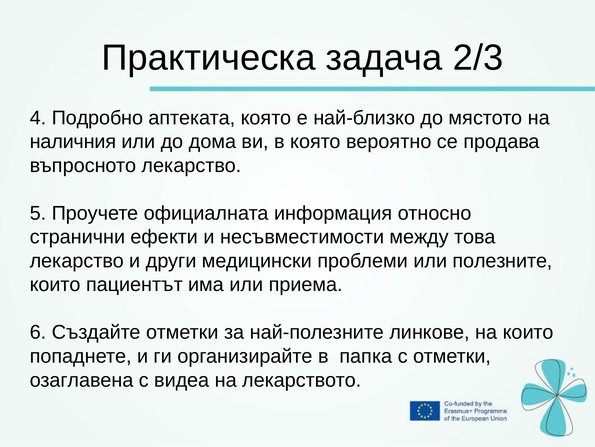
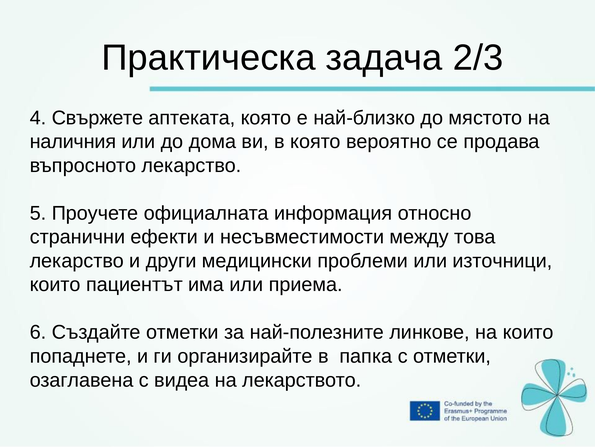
Подробно: Подробно -> Свържете (97, 118)
полезните: полезните -> източници (502, 260)
